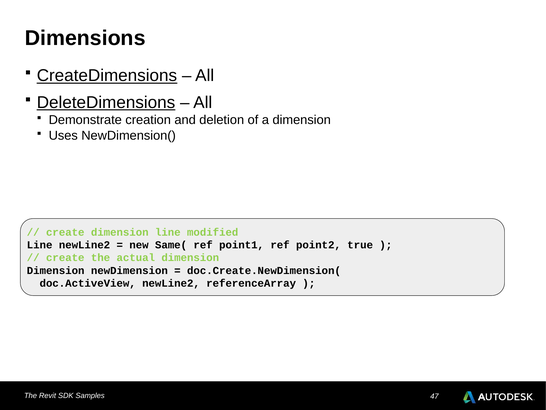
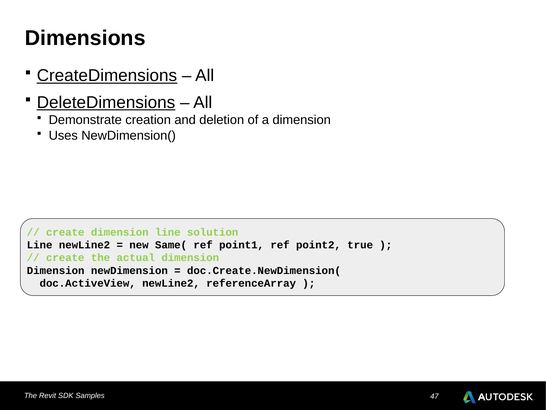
modified: modified -> solution (213, 232)
